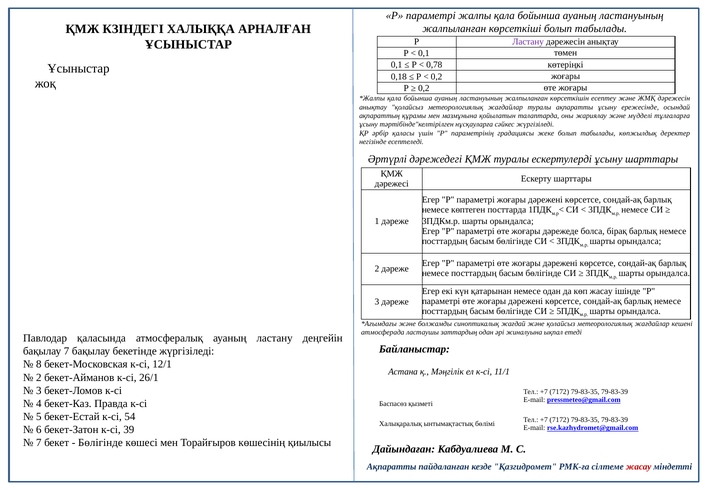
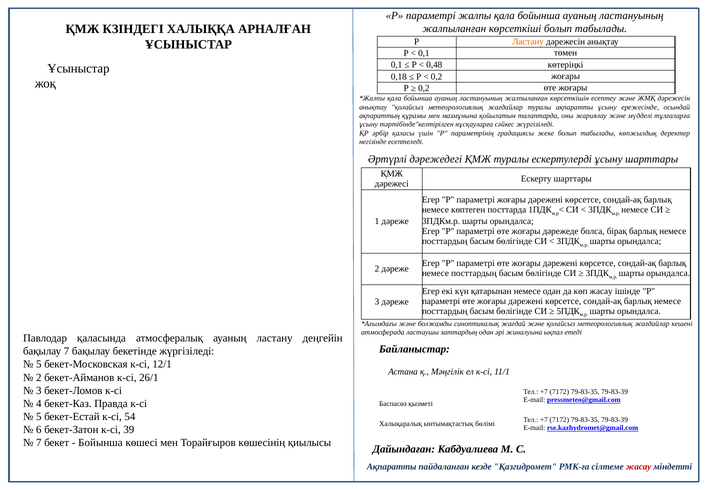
Ластану colour: purple -> orange (528, 42)
0,78: 0,78 -> 0,48 (434, 65)
8: 8 -> 5 (39, 364)
Бөлігінде: Бөлігінде -> Бойынша (100, 443)
